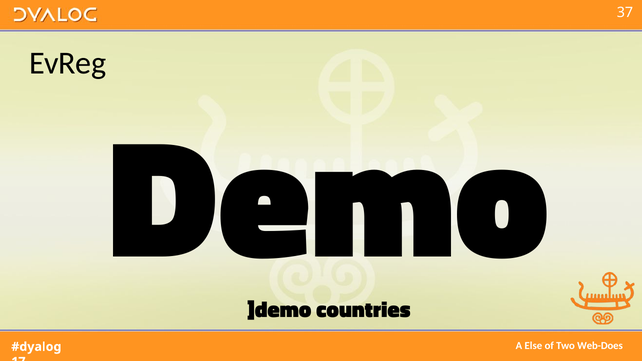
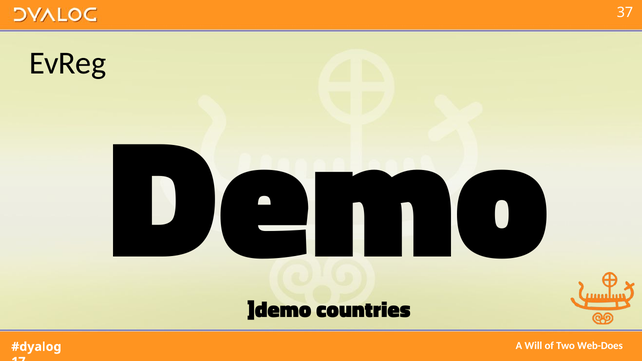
Else: Else -> Will (533, 346)
